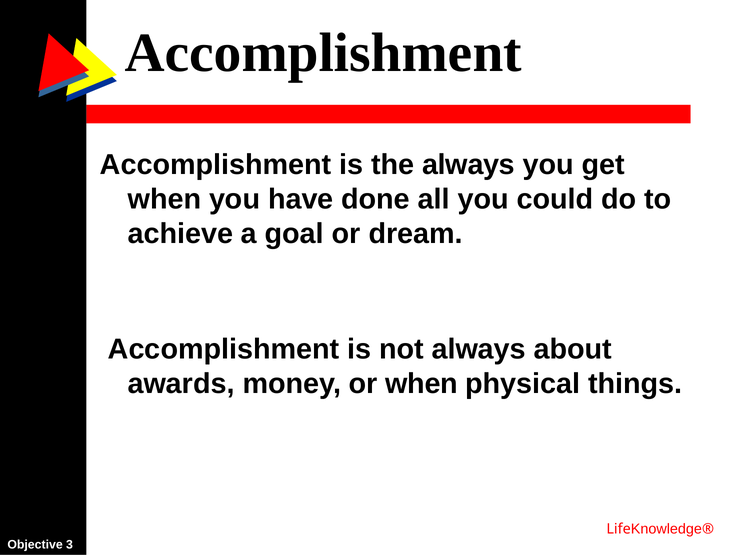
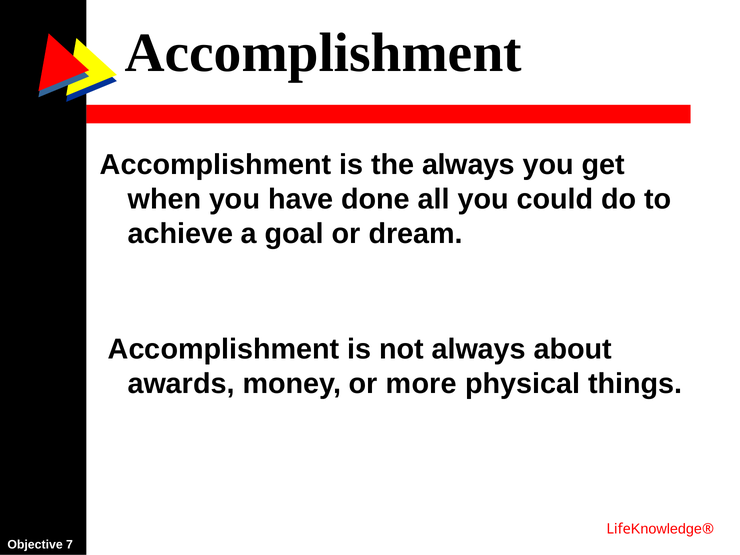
or when: when -> more (421, 384)
3: 3 -> 7 (70, 545)
